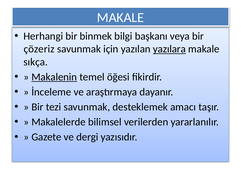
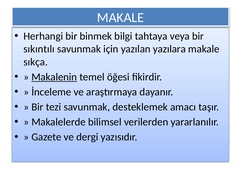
başkanı: başkanı -> tahtaya (151, 36)
çözeriz: çözeriz -> sıkıntılı (39, 49)
yazılara underline: present -> none (169, 49)
